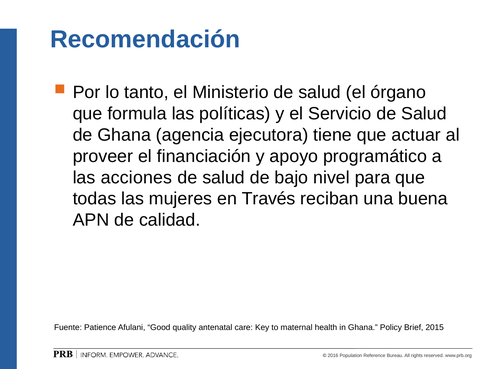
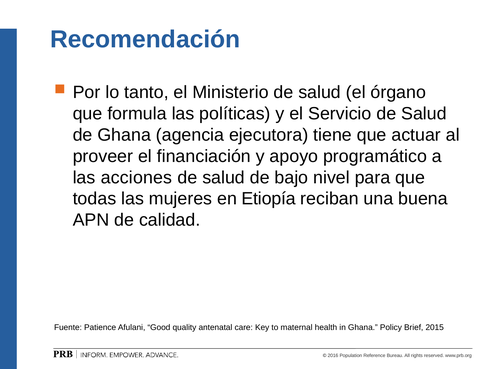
Través: Través -> Etiopía (269, 199)
